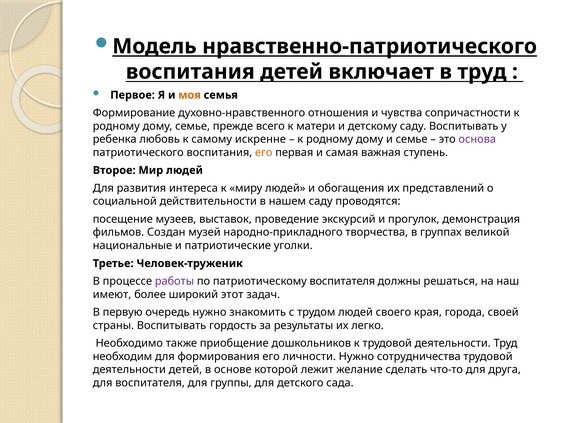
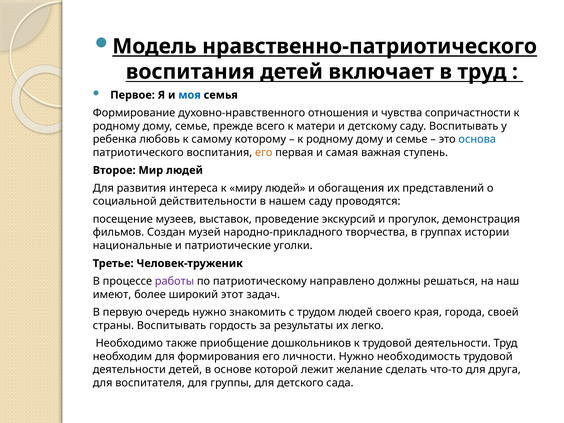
моя colour: orange -> blue (190, 95)
искренне: искренне -> которому (260, 139)
основа colour: purple -> blue (477, 139)
великой: великой -> истории (487, 232)
патриотическому воспитателя: воспитателя -> направлено (342, 281)
сотрудничества: сотрудничества -> необходимость (419, 357)
